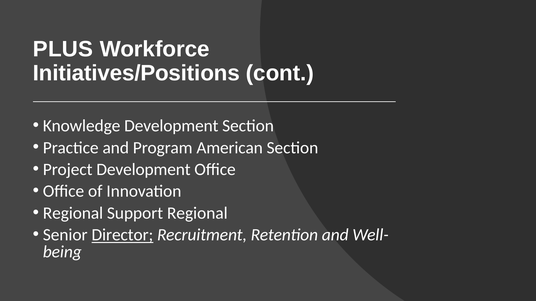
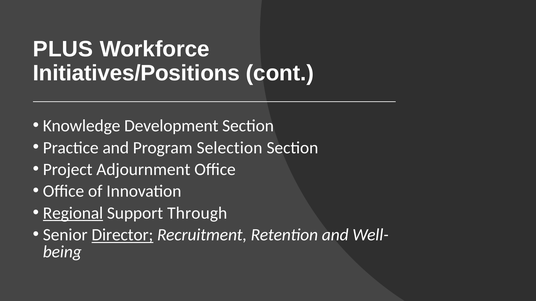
American: American -> Selection (229, 148)
Project Development: Development -> Adjournment (143, 170)
Regional underline: none -> present (73, 213)
Support Regional: Regional -> Through (197, 213)
